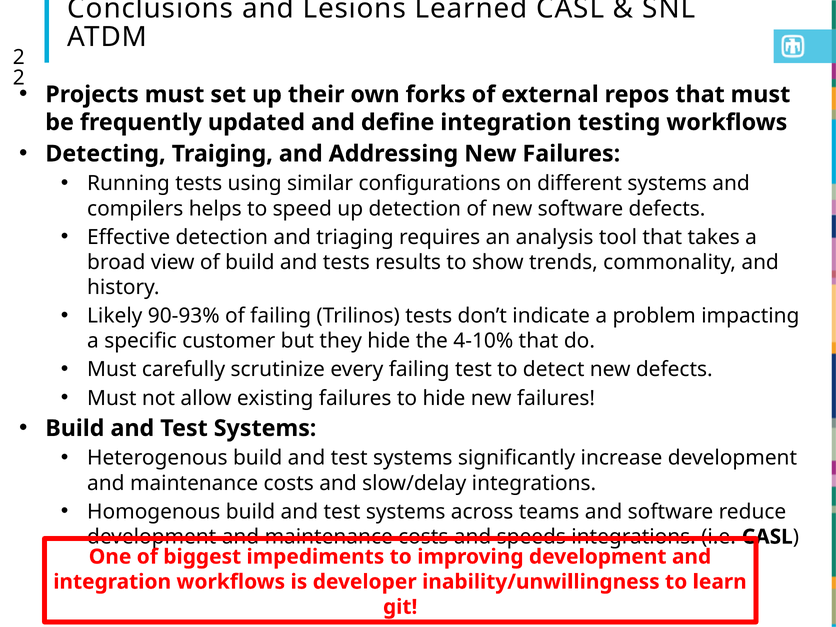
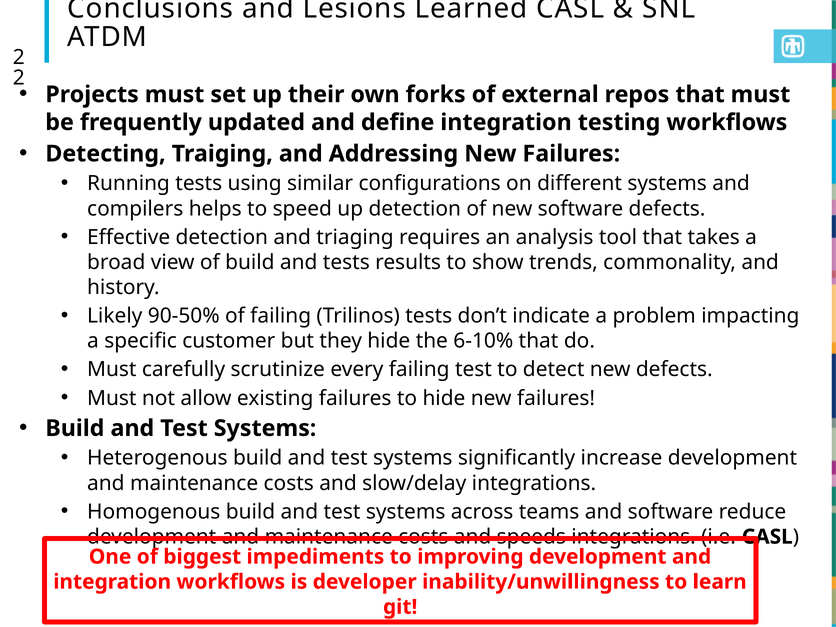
90-93%: 90-93% -> 90-50% (184, 316)
4-10%: 4-10% -> 6-10% (483, 341)
